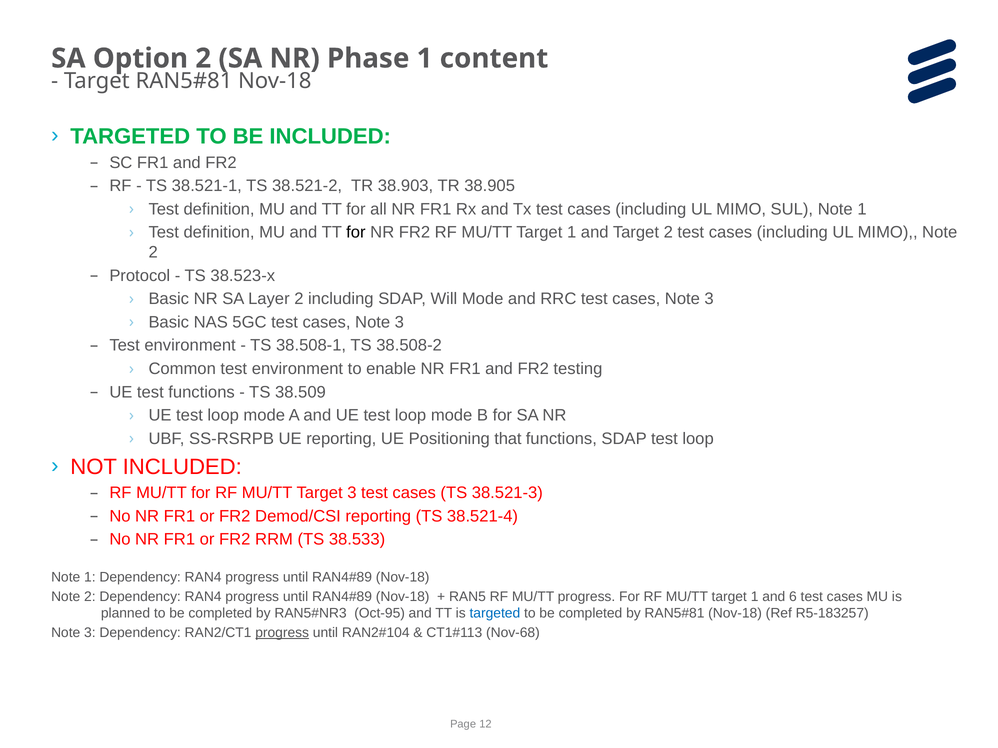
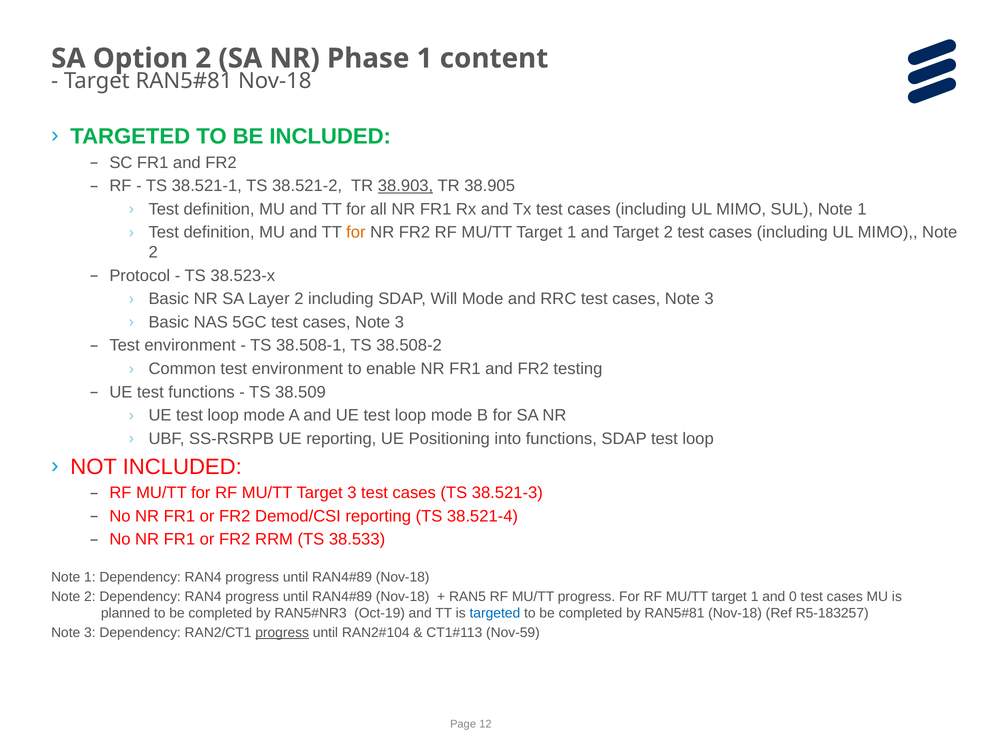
38.903 underline: none -> present (406, 186)
for colour: black -> orange (356, 233)
that: that -> into (508, 439)
6: 6 -> 0 (793, 597)
Oct-95: Oct-95 -> Oct-19 (380, 614)
Nov-68: Nov-68 -> Nov-59 (513, 633)
